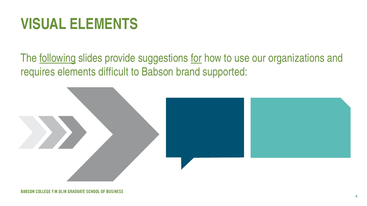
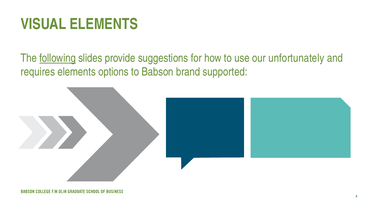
for underline: present -> none (196, 58)
organizations: organizations -> unfortunately (296, 58)
difficult: difficult -> options (114, 72)
